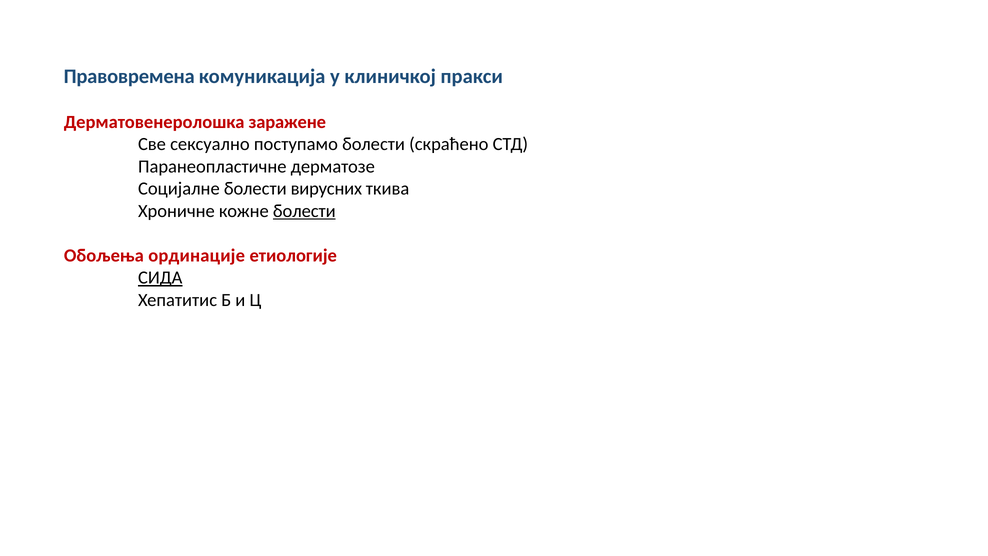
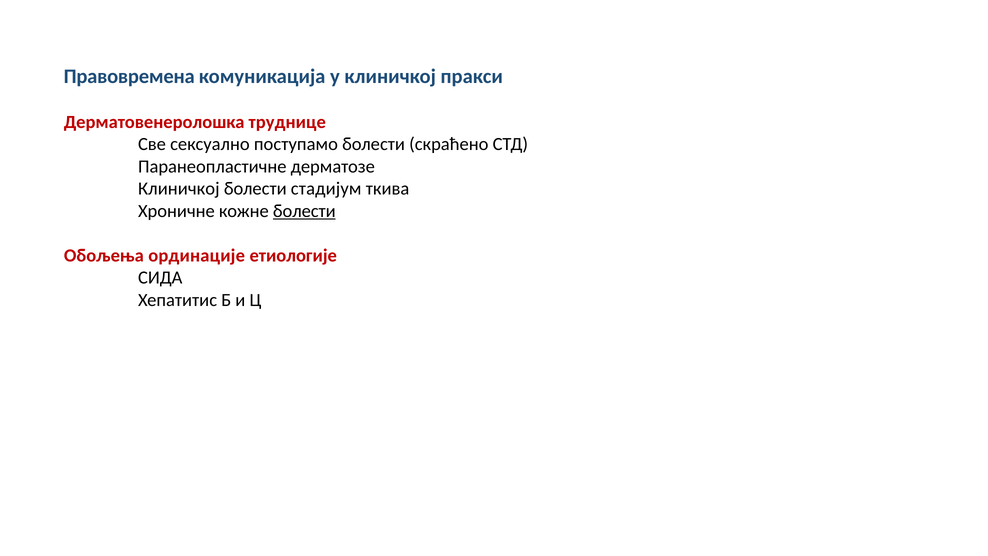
заражене: заражене -> труднице (287, 122)
Социјалне: Социјалне -> Клиничкој (179, 189)
вирусних: вирусних -> стадијум (326, 189)
СИДА underline: present -> none (160, 278)
